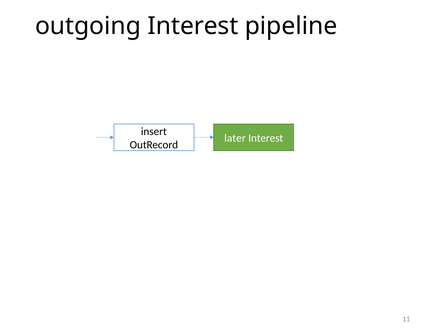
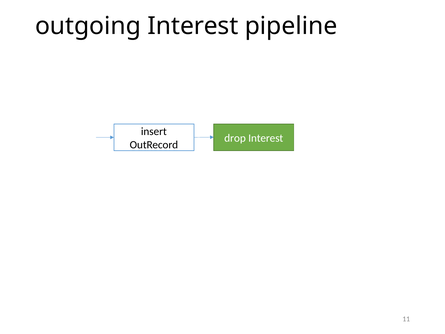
later: later -> drop (235, 138)
